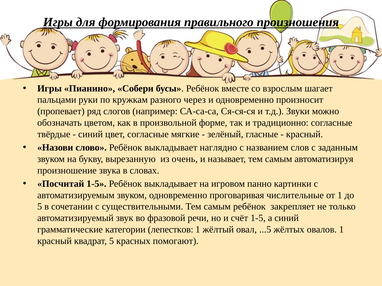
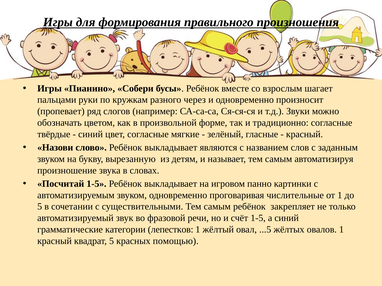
наглядно: наглядно -> являются (218, 148)
очень: очень -> детям (185, 159)
помогают: помогают -> помощью (176, 241)
